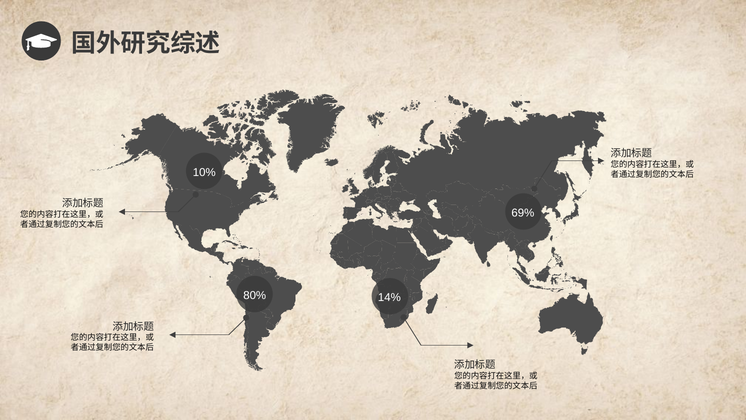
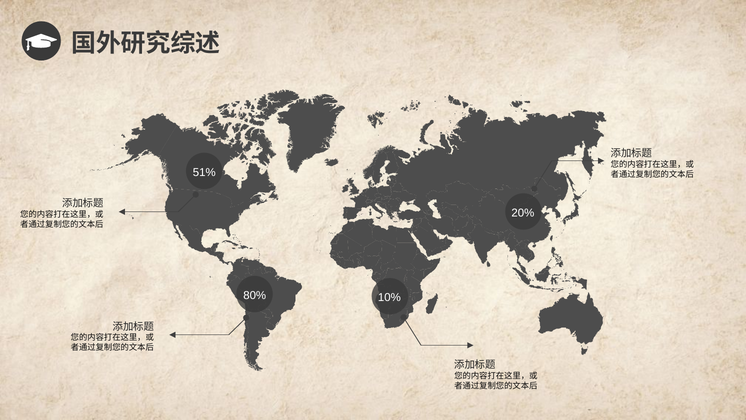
10%: 10% -> 51% (204, 172)
69%: 69% -> 20% (523, 213)
14%: 14% -> 10% (389, 297)
